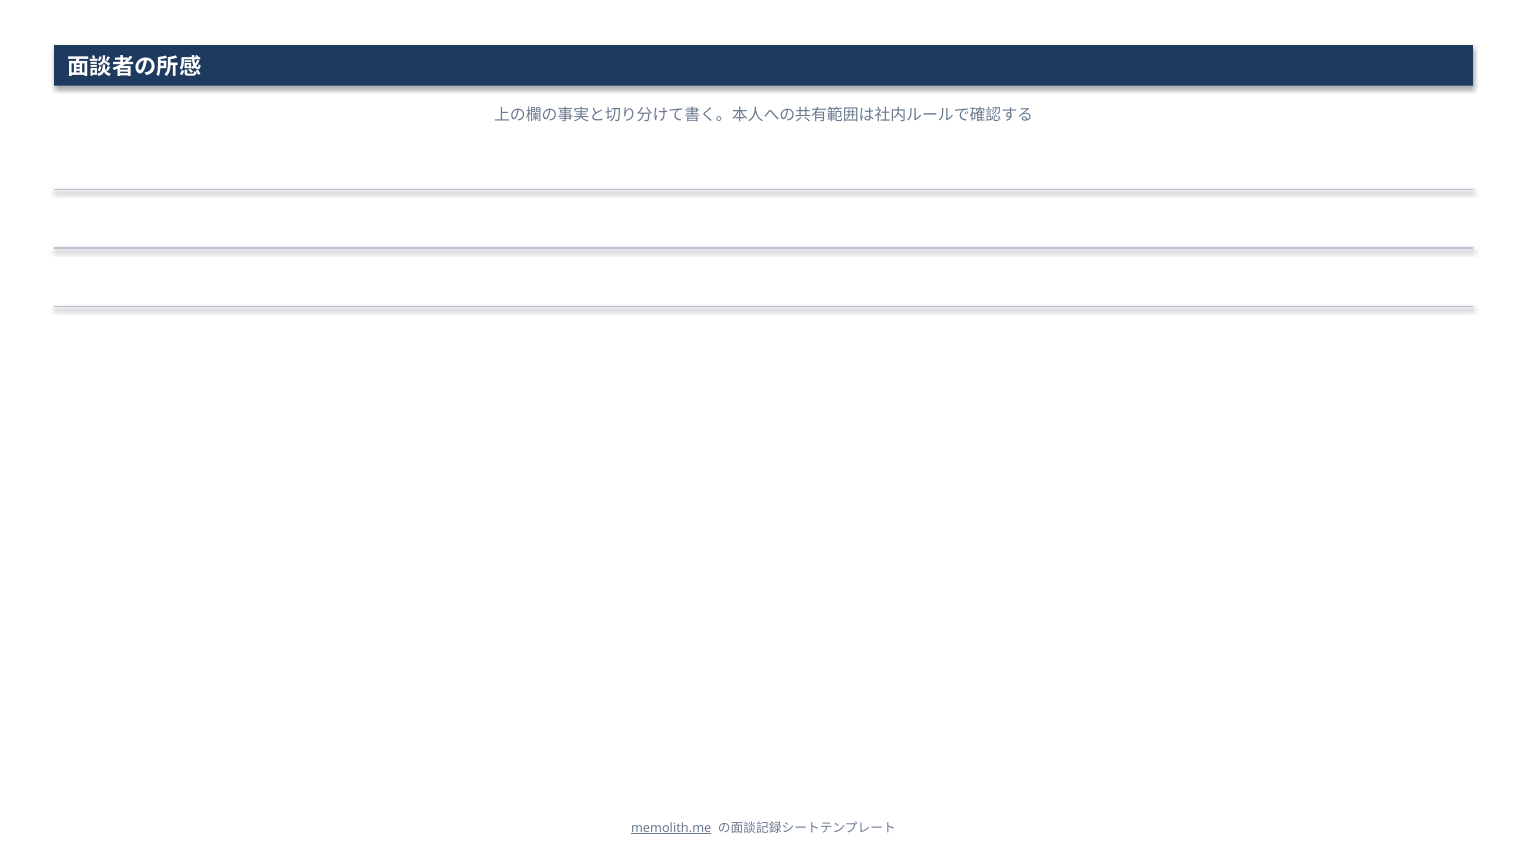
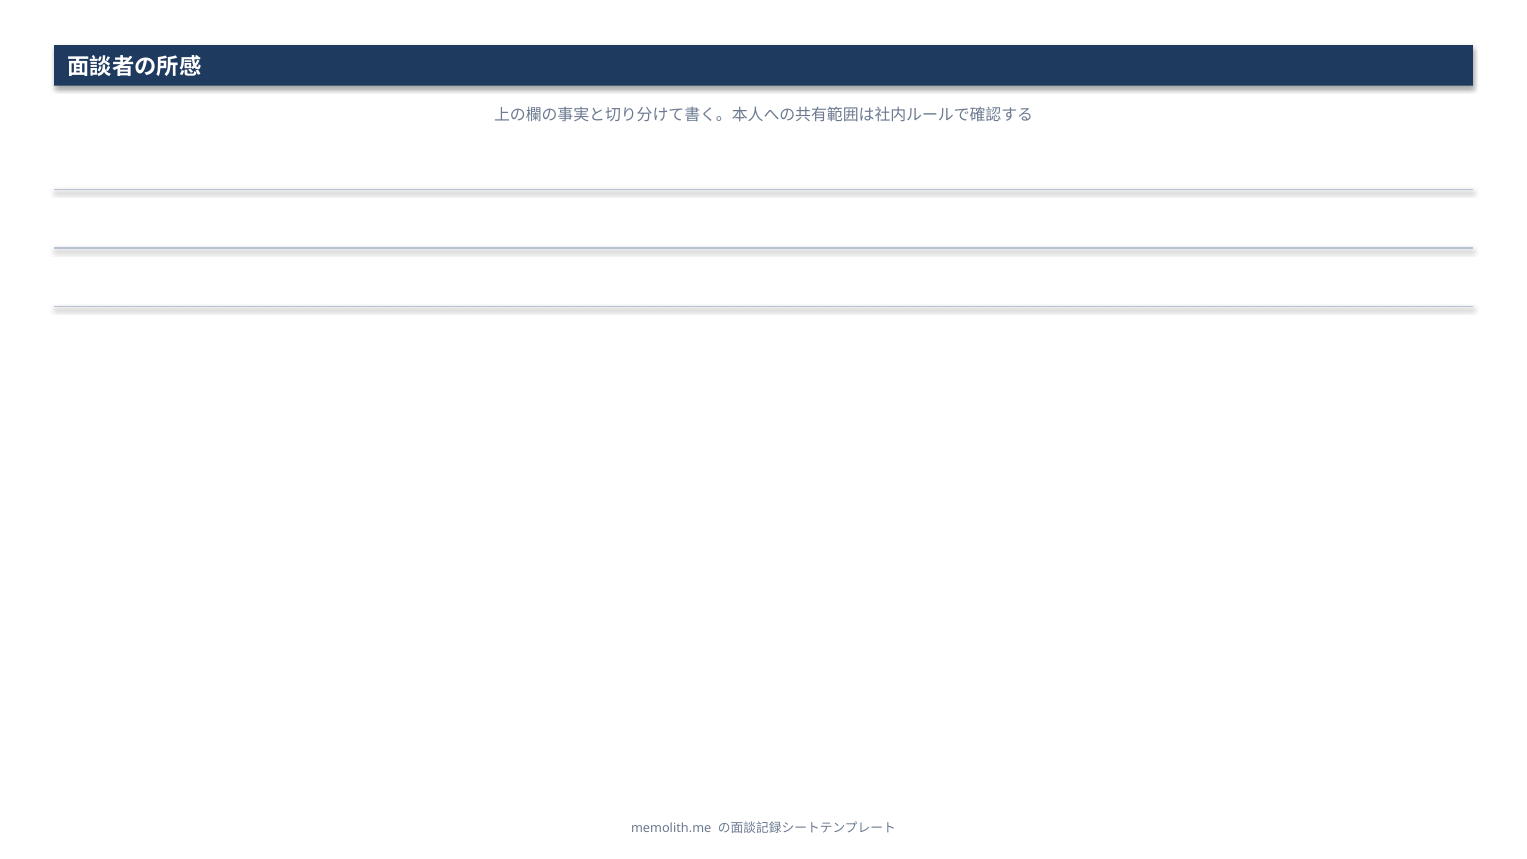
memolith.me underline: present -> none (671, 828)
